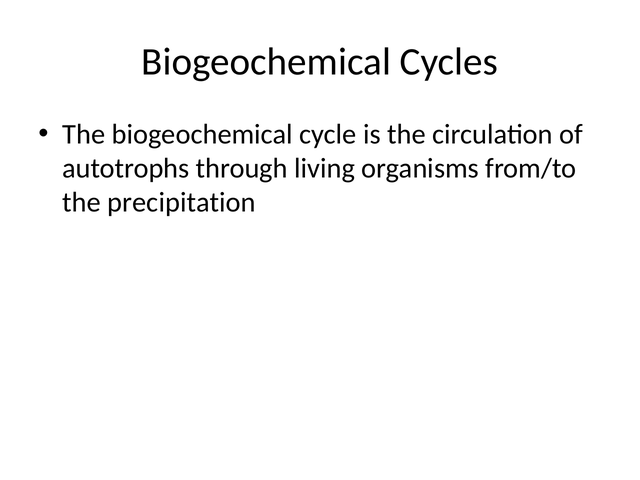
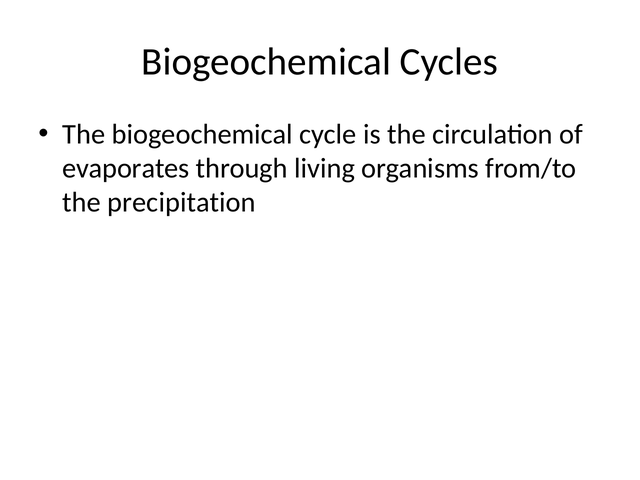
autotrophs: autotrophs -> evaporates (126, 168)
